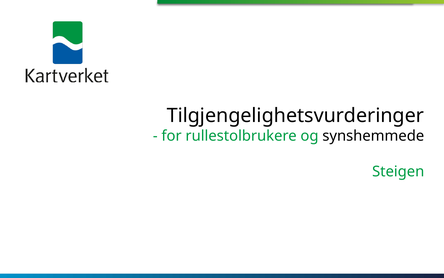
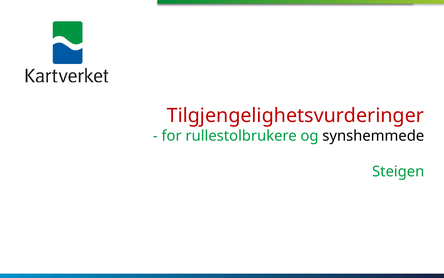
Tilgjengelighetsvurderinger colour: black -> red (295, 115)
